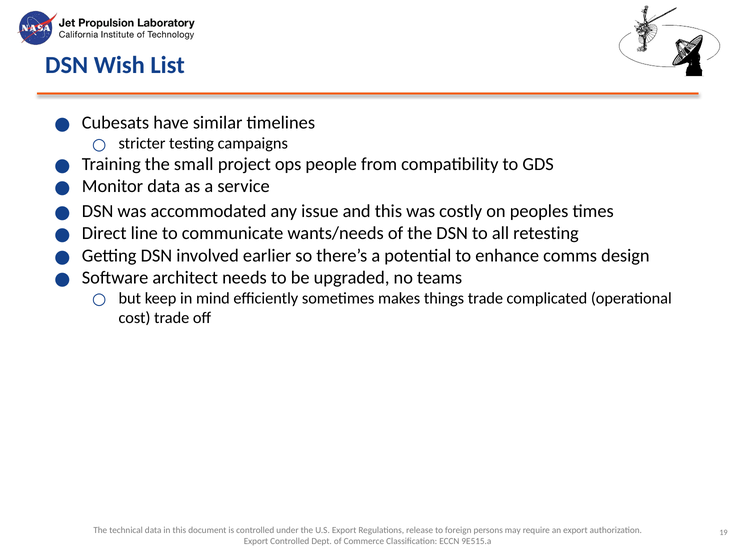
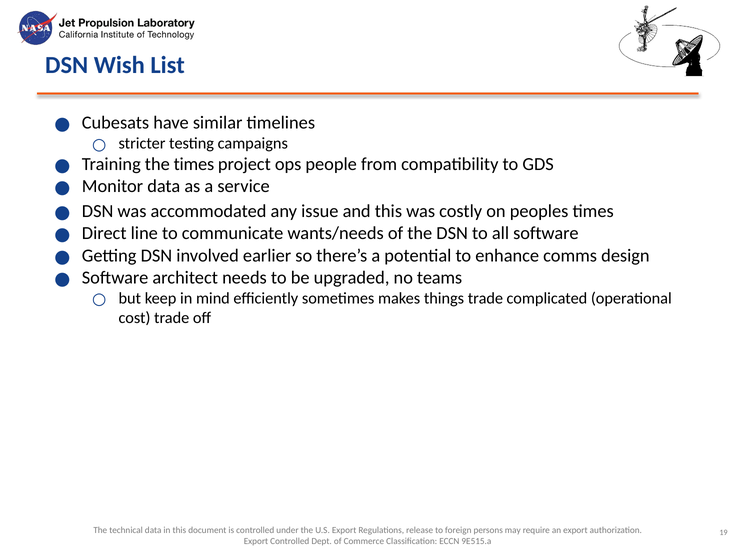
the small: small -> times (194, 164)
all retesting: retesting -> software (546, 234)
